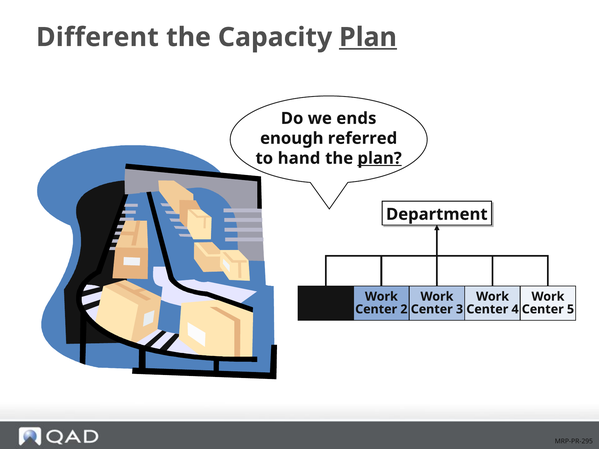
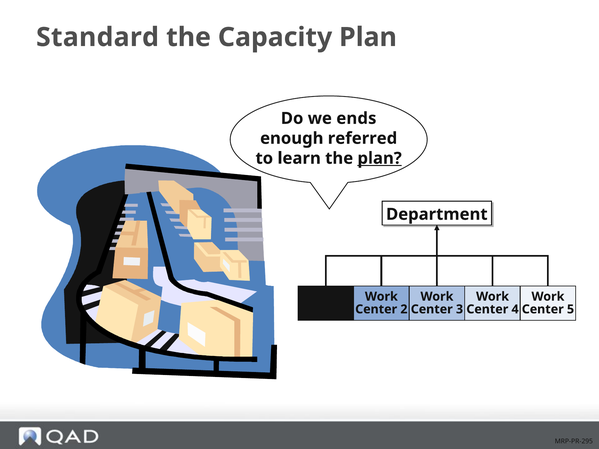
Different: Different -> Standard (97, 37)
Plan underline: present -> none (368, 37)
hand: hand -> learn (299, 158)
